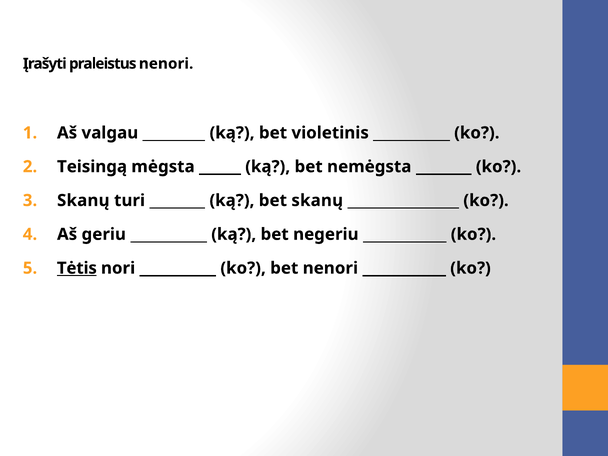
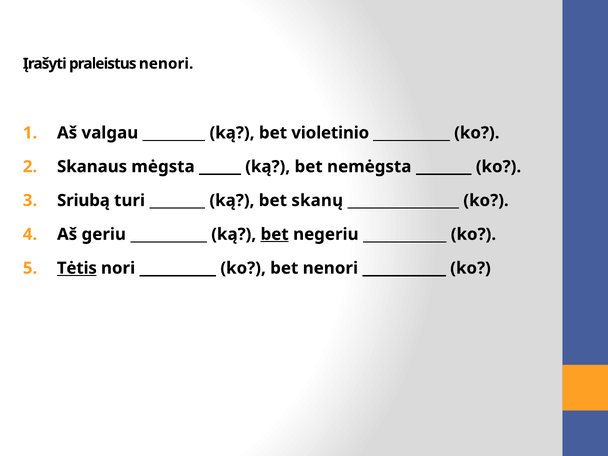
violetinis: violetinis -> violetinio (330, 133)
Teisingą: Teisingą -> Skanaus (92, 167)
Skanų: Skanų -> Sriubą (83, 200)
bet underline: none -> present (275, 234)
